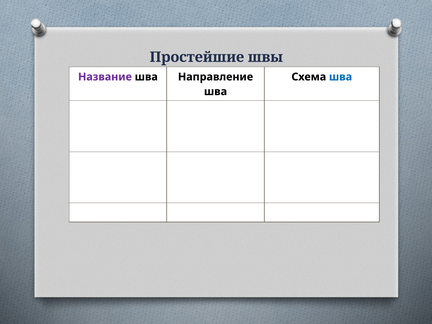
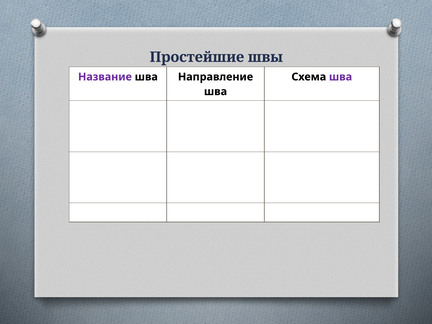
шва colour: blue -> purple (341, 77)
